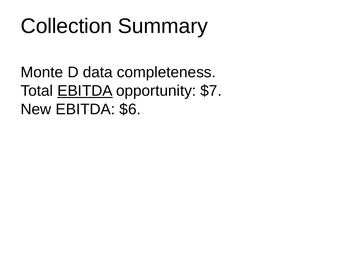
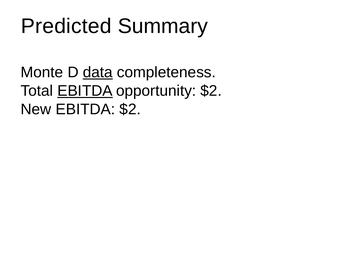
Collection: Collection -> Predicted (66, 26)
data underline: none -> present (98, 72)
opportunity $7: $7 -> $2 (211, 91)
EBITDA $6: $6 -> $2 (130, 109)
